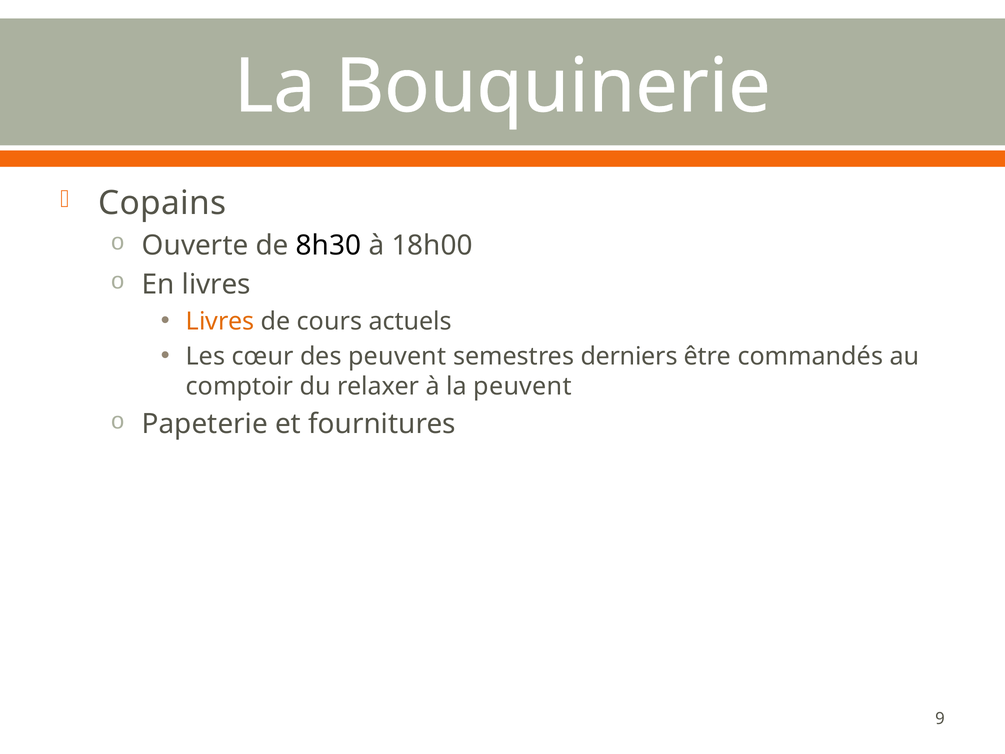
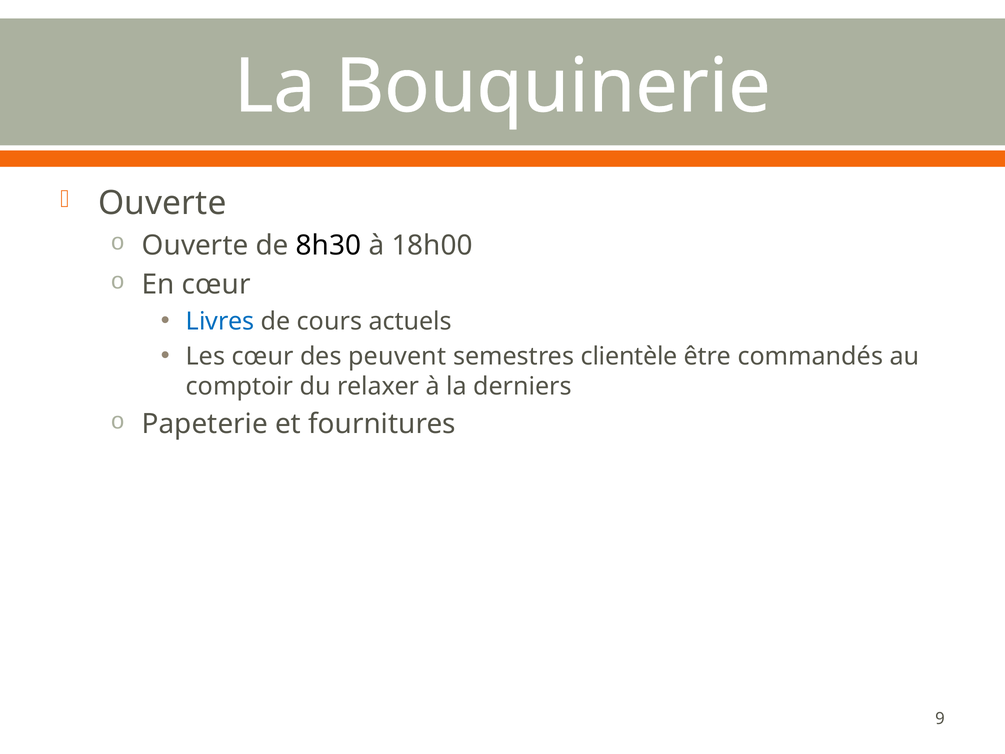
Copains: Copains -> Ouverte (162, 203)
En livres: livres -> cœur (216, 284)
Livres colour: orange -> blue (220, 321)
derniers: derniers -> clientèle (629, 356)
la peuvent: peuvent -> derniers (523, 386)
